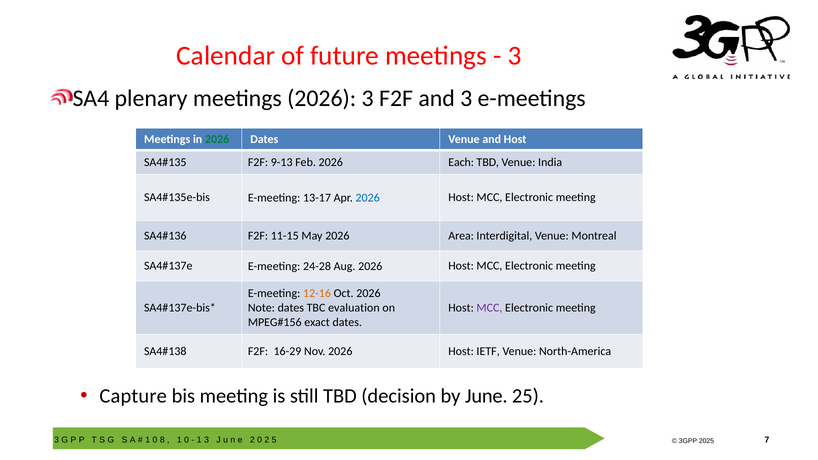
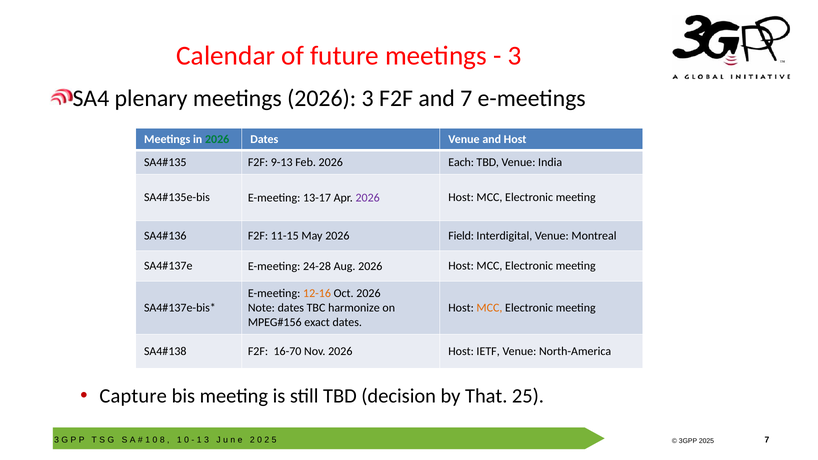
and 3: 3 -> 7 (466, 98)
2026 colour: blue -> purple (368, 198)
Area: Area -> Field (461, 236)
MCC colour: purple -> orange (489, 308)
evaluation: evaluation -> harmonize (354, 308)
16-29: 16-29 -> 16-70 (287, 352)
June: June -> That (486, 396)
